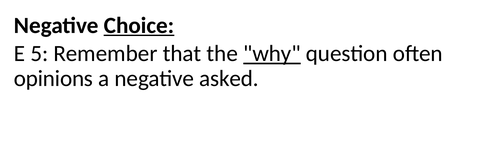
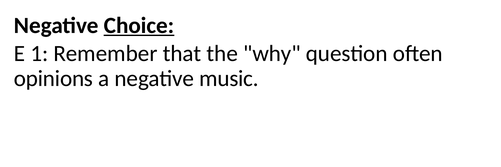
5: 5 -> 1 (39, 54)
why underline: present -> none (272, 54)
asked: asked -> music (229, 79)
